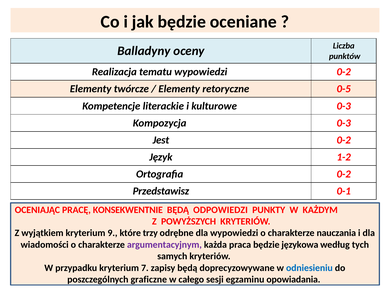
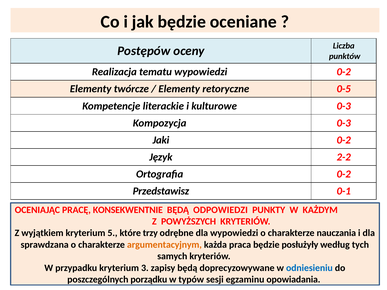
Balladyny: Balladyny -> Postępów (144, 51)
Jest: Jest -> Jaki (161, 140)
1-2: 1-2 -> 2-2 (344, 157)
9: 9 -> 5 (112, 233)
wiadomości: wiadomości -> sprawdzana (45, 245)
argumentacyjnym colour: purple -> orange (164, 245)
językowa: językowa -> posłużyły (300, 245)
7: 7 -> 3 (145, 268)
graficzne: graficzne -> porządku (149, 280)
całego: całego -> typów (191, 280)
